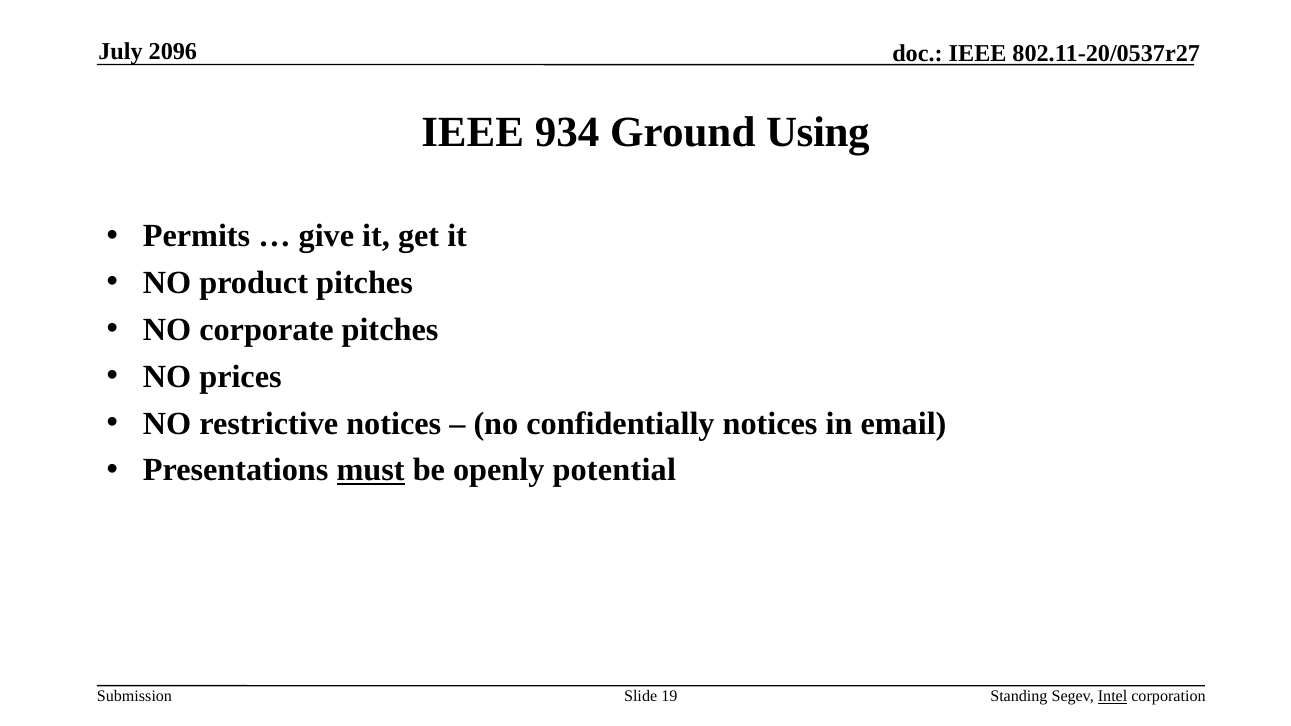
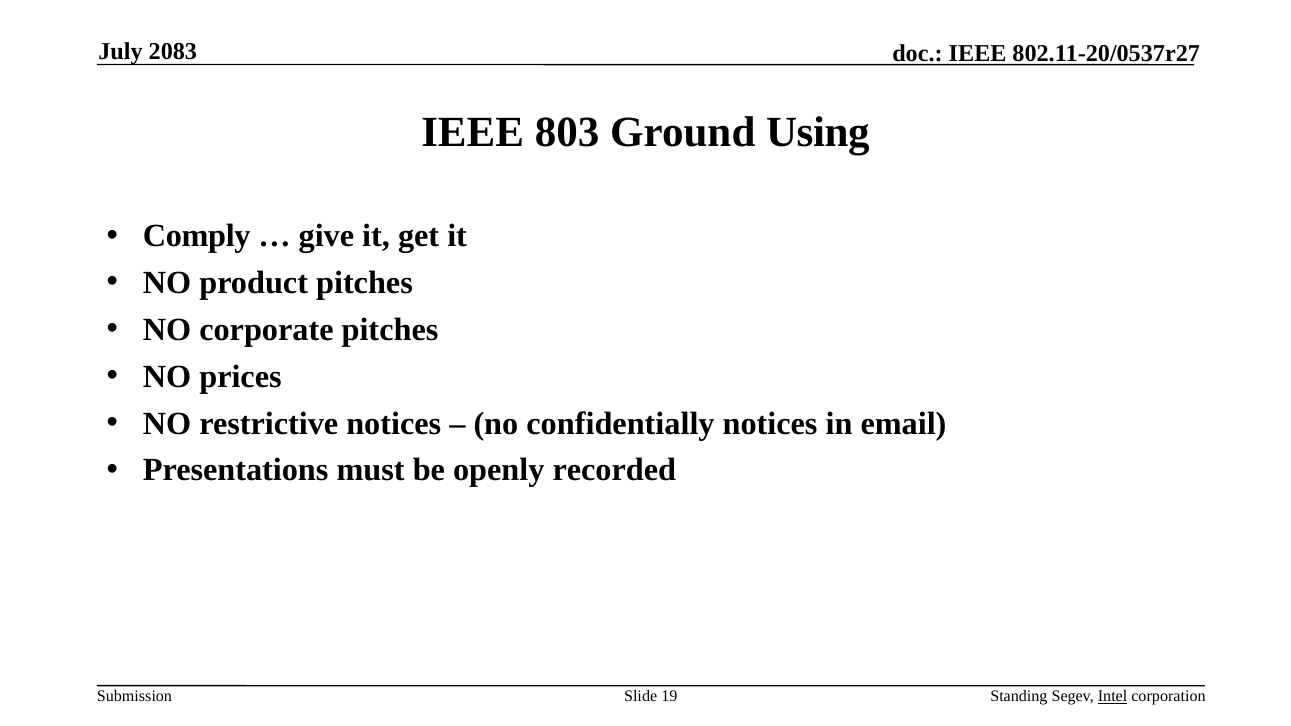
2096: 2096 -> 2083 (173, 51)
934: 934 -> 803 (567, 132)
Permits: Permits -> Comply (197, 236)
must underline: present -> none (371, 470)
potential: potential -> recorded (614, 470)
